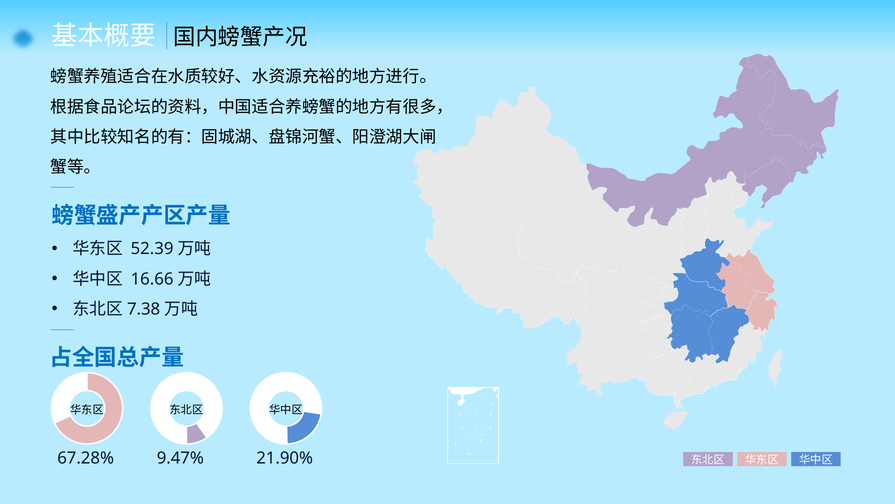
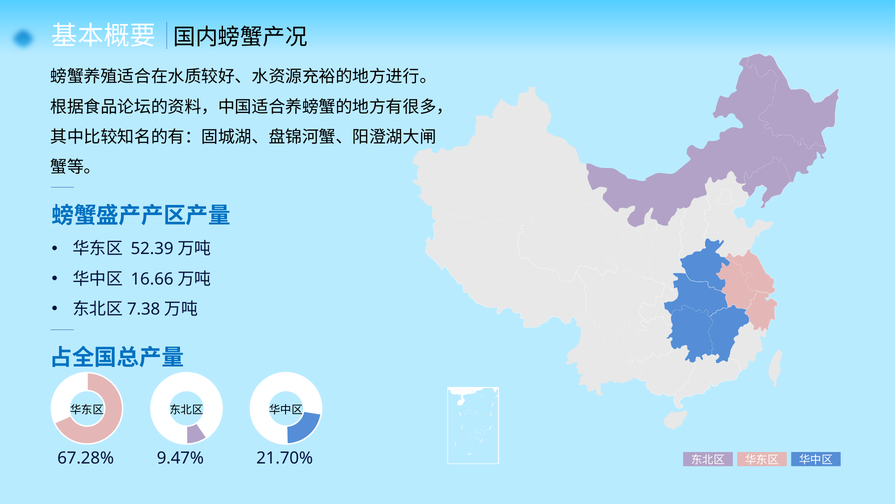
21.90%: 21.90% -> 21.70% (285, 458)
